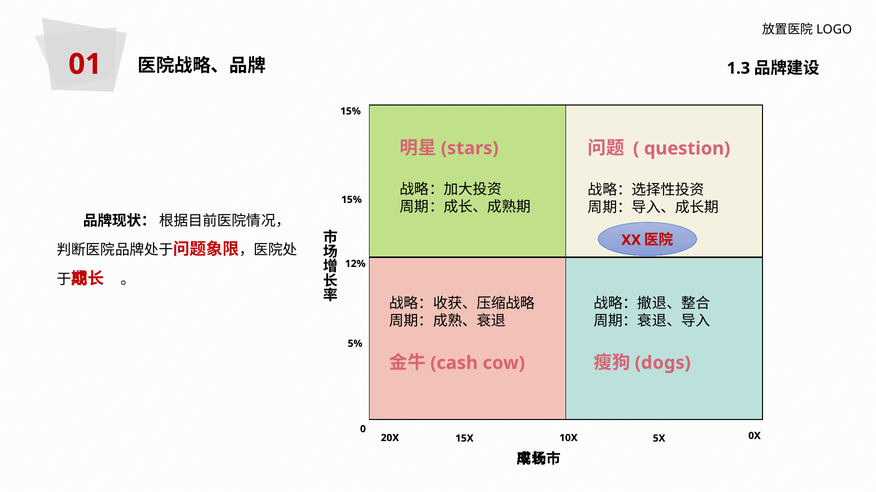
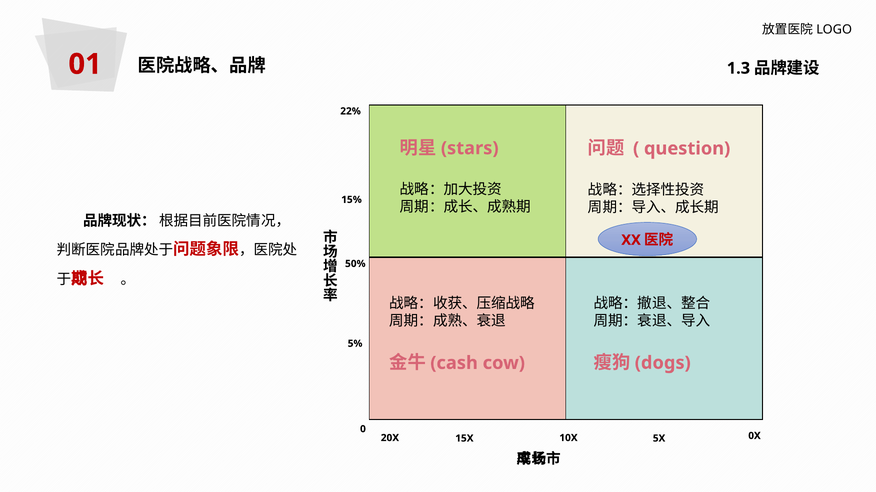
15%: 15% -> 22% (351, 111)
12%: 12% -> 50% (355, 264)
